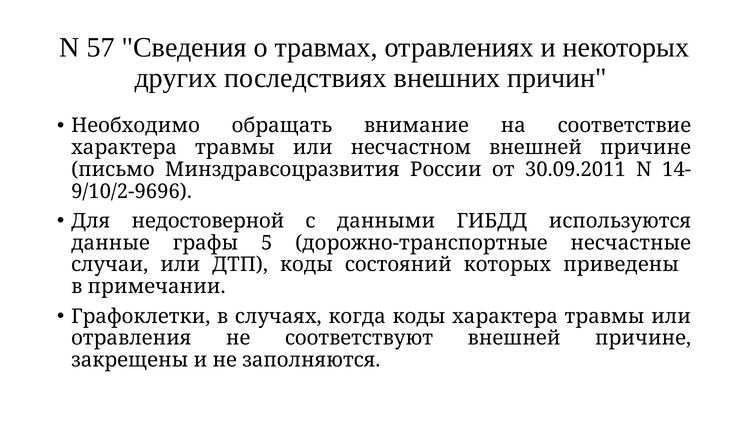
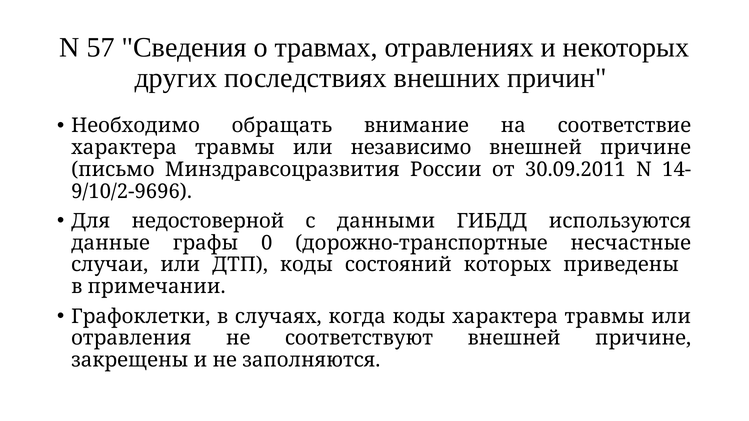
несчастном: несчастном -> независимо (411, 148)
5: 5 -> 0 (267, 243)
